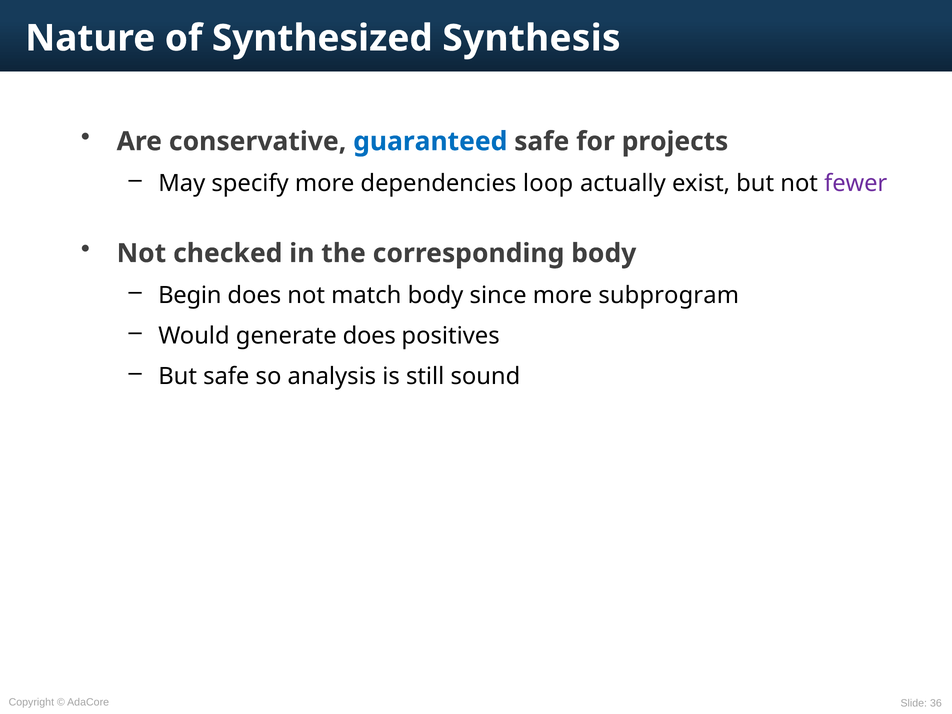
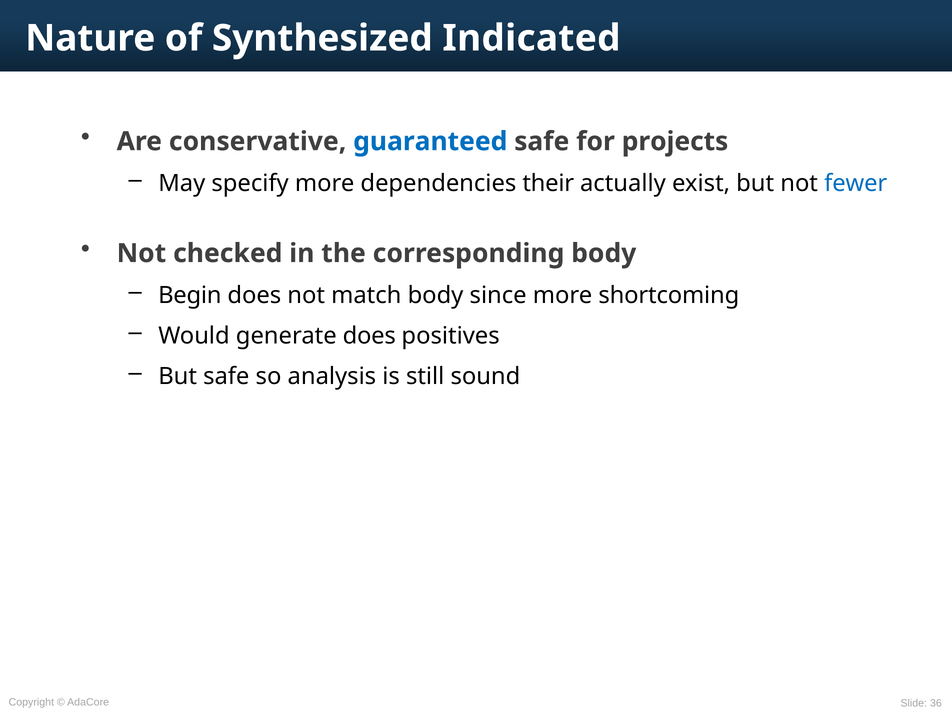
Synthesis: Synthesis -> Indicated (531, 38)
loop: loop -> their (548, 183)
fewer colour: purple -> blue (856, 183)
subprogram: subprogram -> shortcoming (669, 295)
